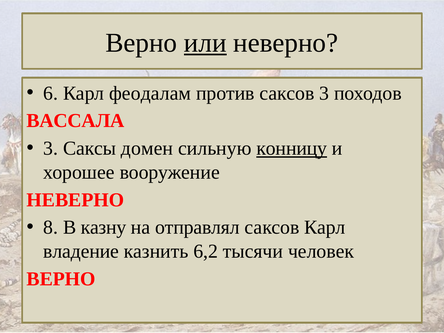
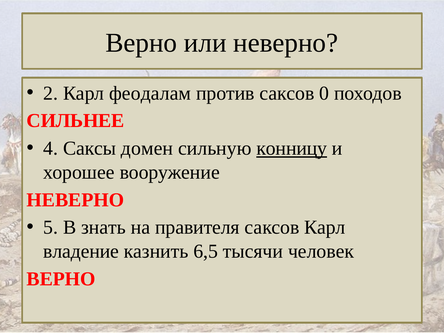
или underline: present -> none (205, 43)
6: 6 -> 2 (51, 93)
саксов 3: 3 -> 0 (324, 93)
ВАССАЛА: ВАССАЛА -> СИЛЬНЕЕ (76, 121)
3: 3 -> 4 (51, 148)
8: 8 -> 5 (51, 227)
казну: казну -> знать (103, 227)
отправлял: отправлял -> правителя (197, 227)
6,2: 6,2 -> 6,5 (206, 251)
